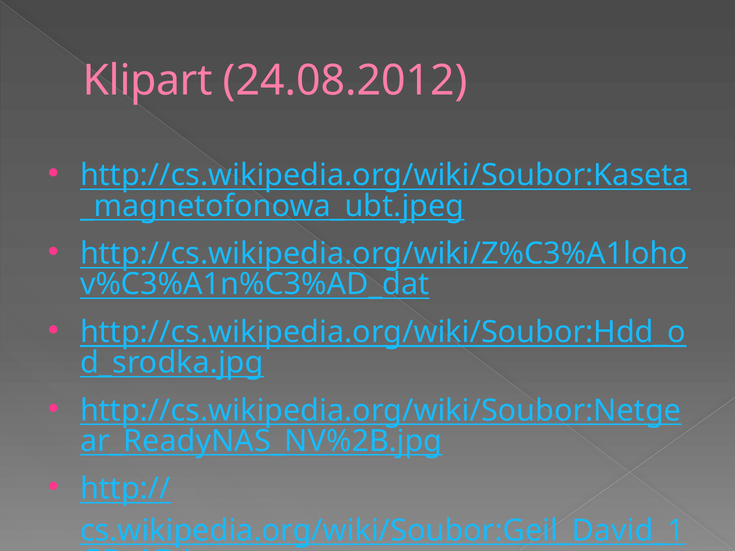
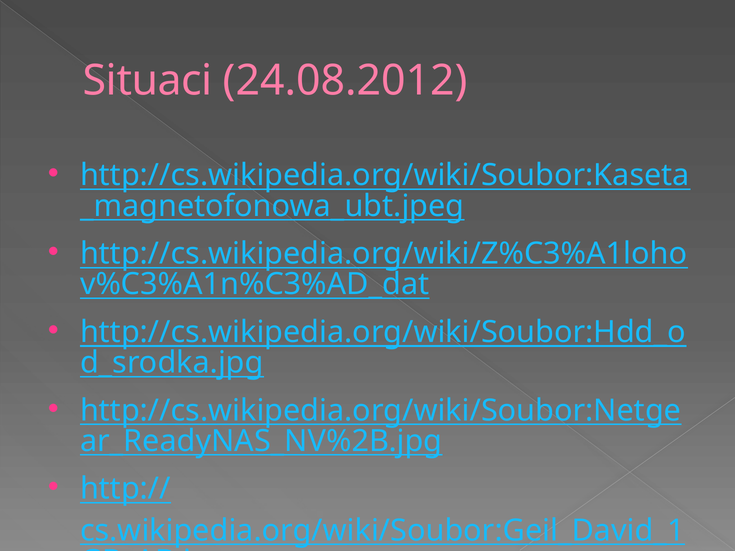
Klipart: Klipart -> Situaci (148, 81)
